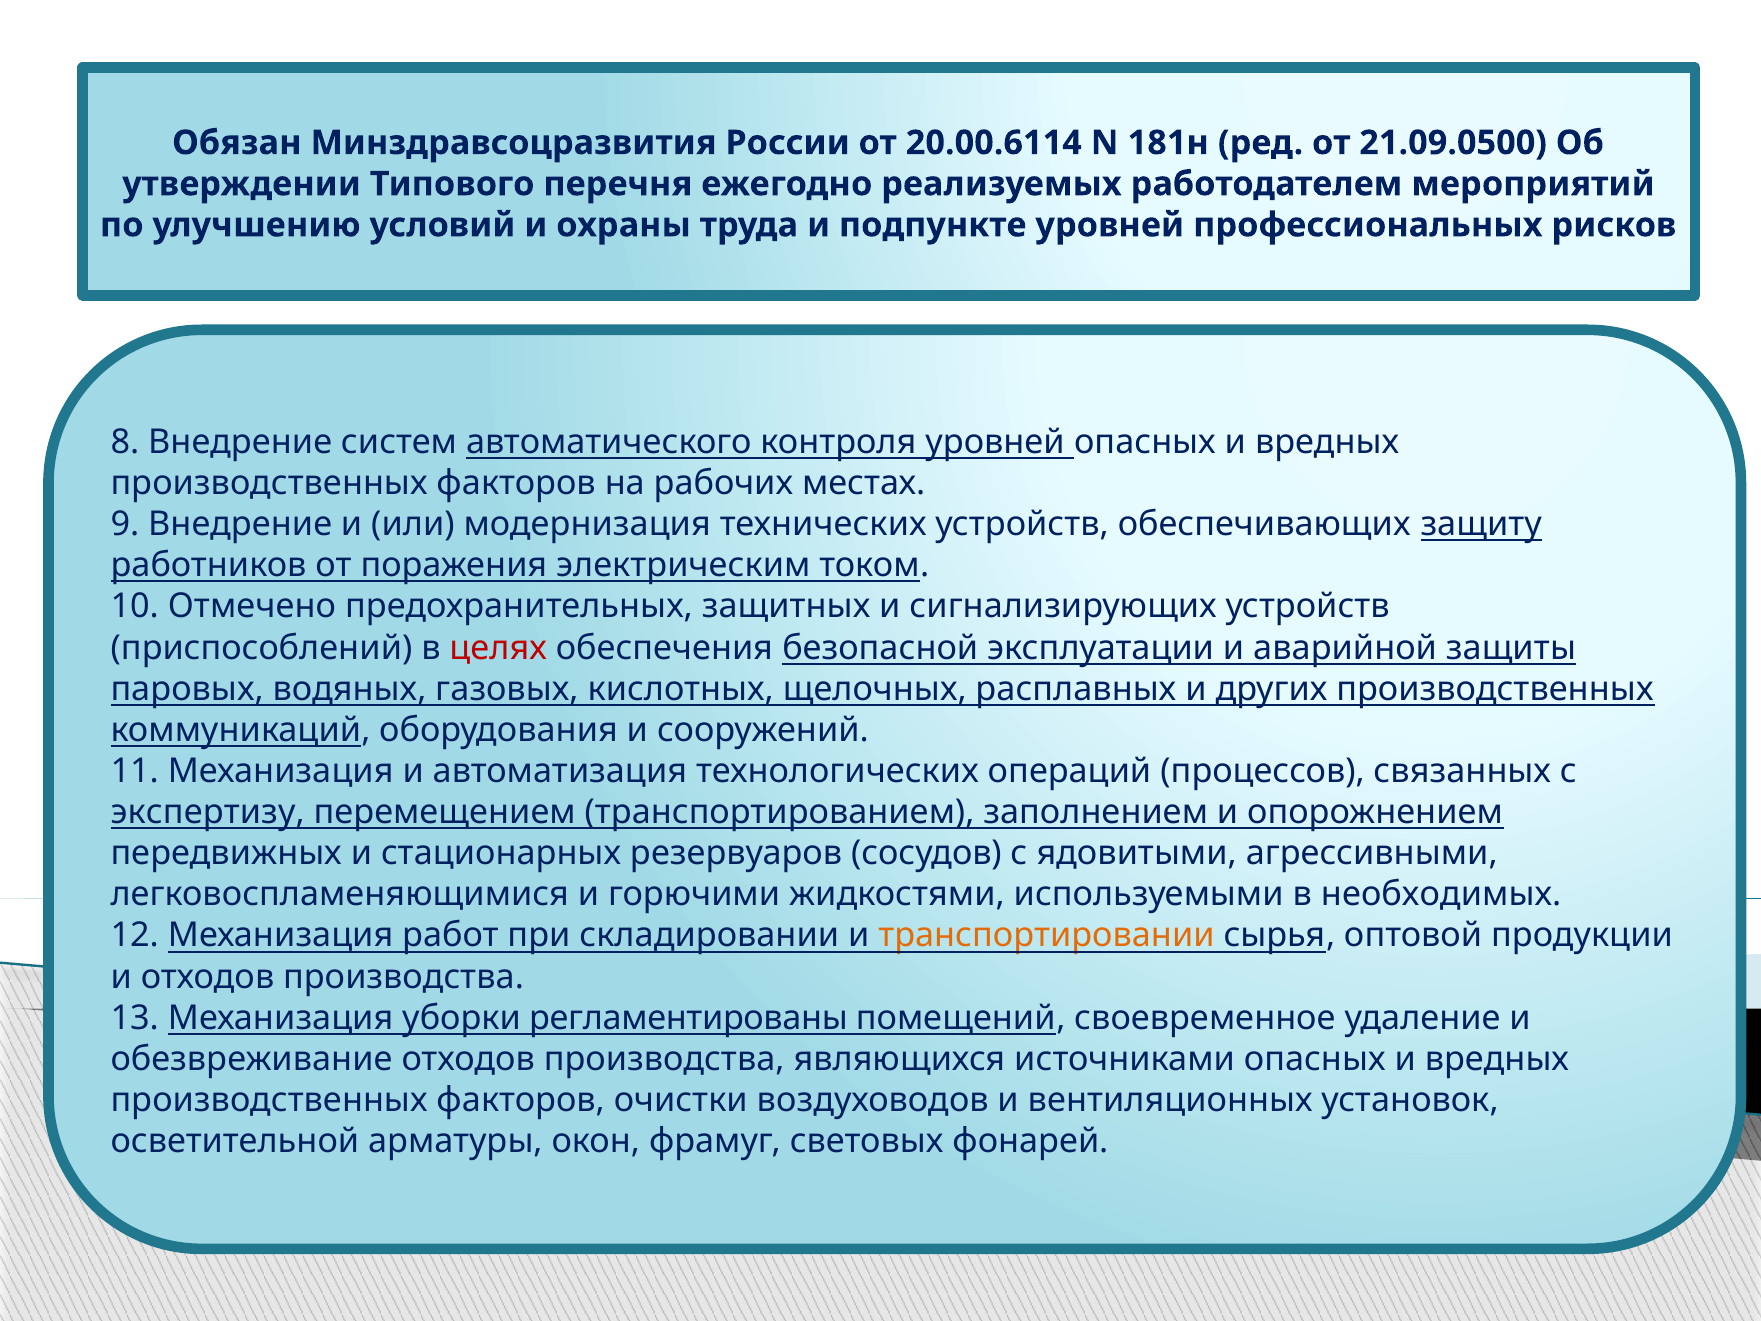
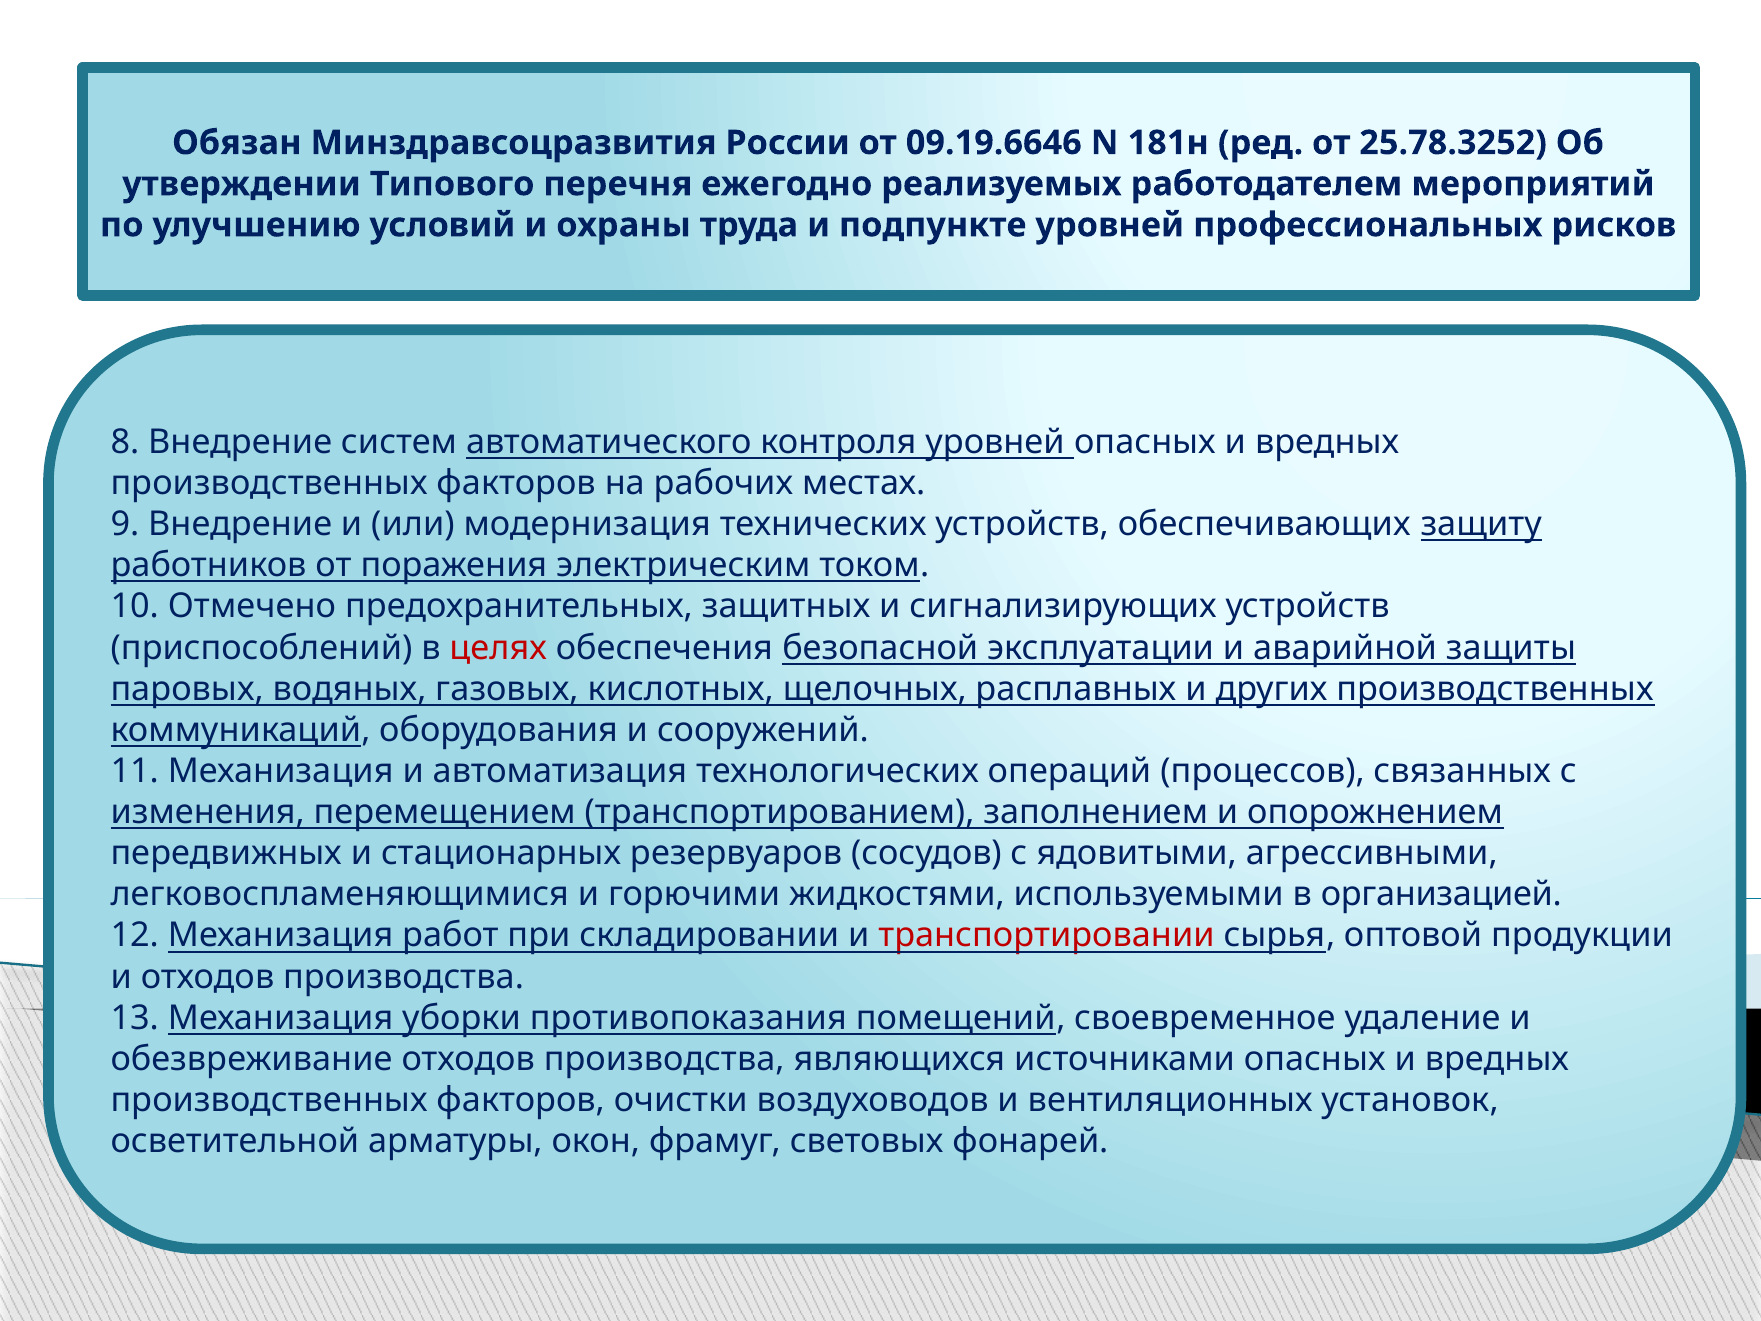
20.00.6114: 20.00.6114 -> 09.19.6646 (994, 143)
21.09.0500: 21.09.0500 -> 25.78.3252 (1453, 143)
экспертизу: экспертизу -> изменения (208, 812)
необходимых: необходимых -> организацией (1441, 894)
транспортировании colour: orange -> red (1046, 935)
регламентированы: регламентированы -> противопоказания (688, 1018)
